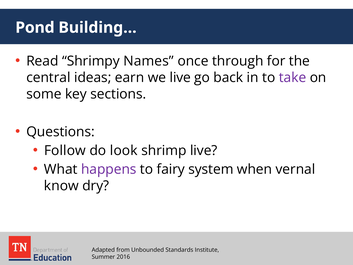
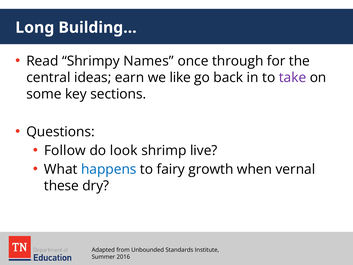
Pond: Pond -> Long (35, 28)
we live: live -> like (180, 77)
happens colour: purple -> blue (109, 169)
system: system -> growth (211, 169)
know: know -> these (61, 186)
